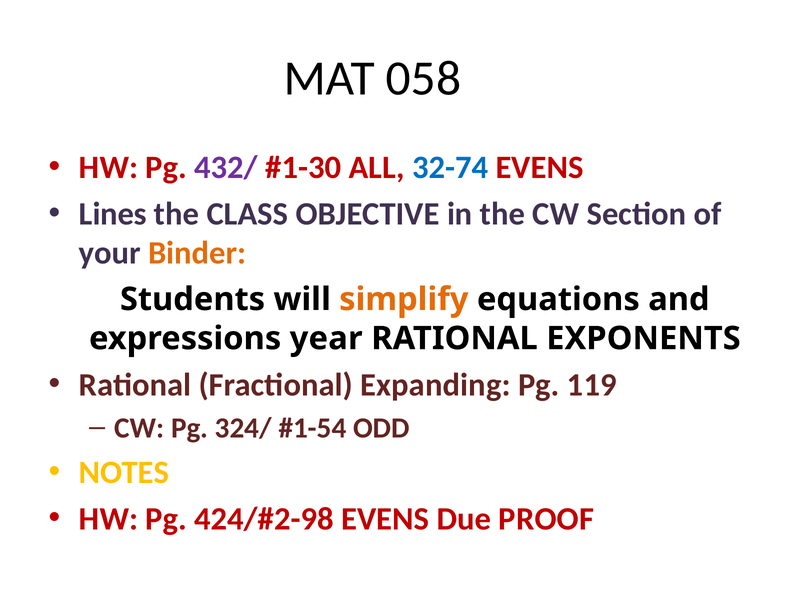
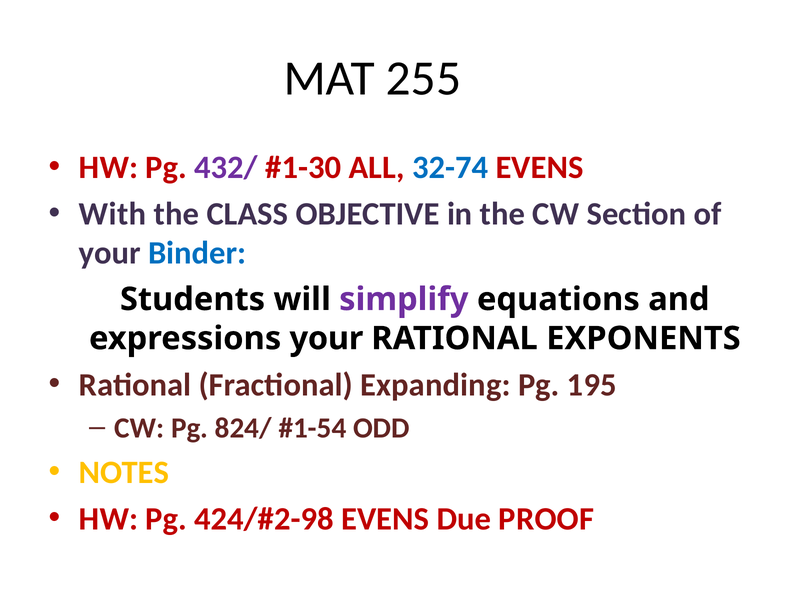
058: 058 -> 255 (423, 78)
Lines: Lines -> With (113, 214)
Binder colour: orange -> blue (197, 253)
simplify colour: orange -> purple (404, 300)
expressions year: year -> your (326, 339)
119: 119 -> 195 (592, 385)
324/: 324/ -> 824/ (243, 428)
